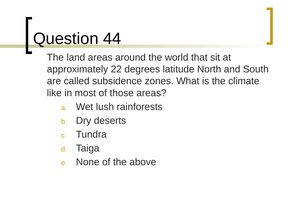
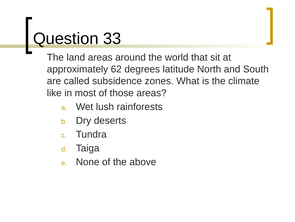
44: 44 -> 33 (112, 39)
22: 22 -> 62 (116, 69)
